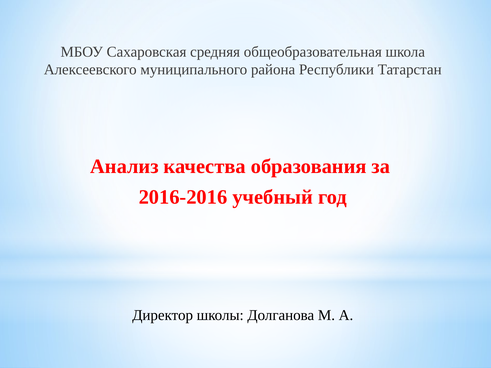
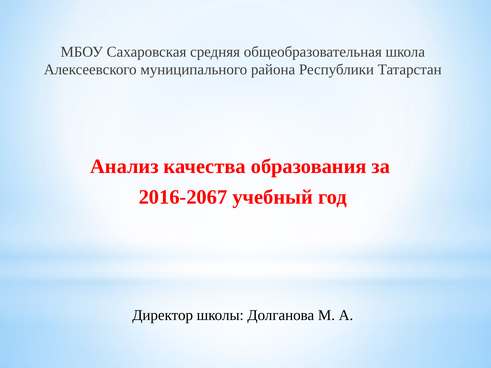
2016-2016: 2016-2016 -> 2016-2067 (183, 197)
